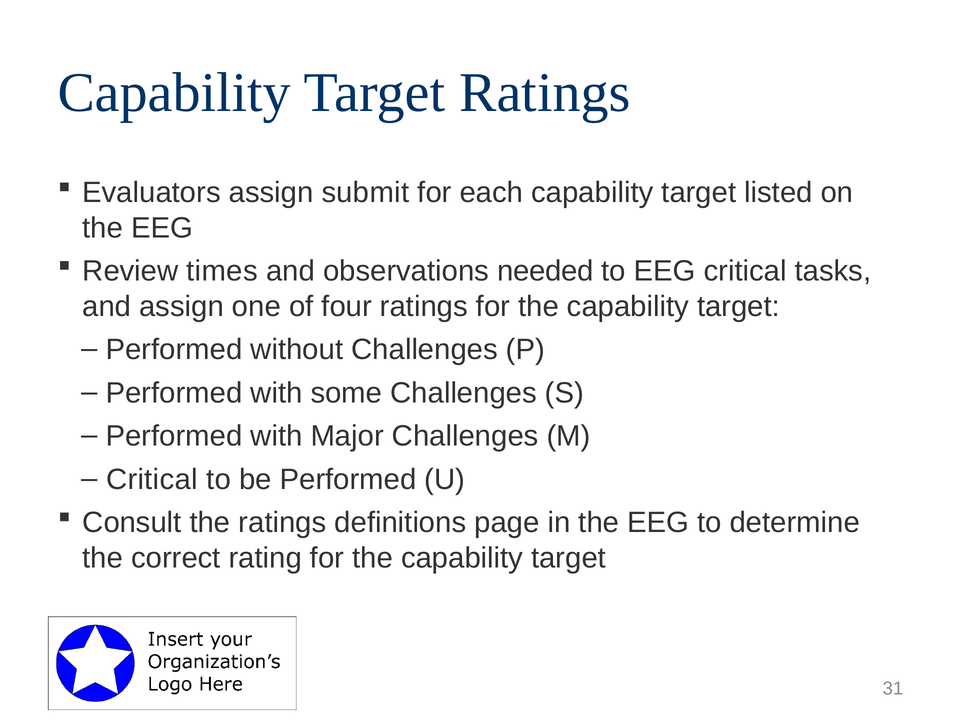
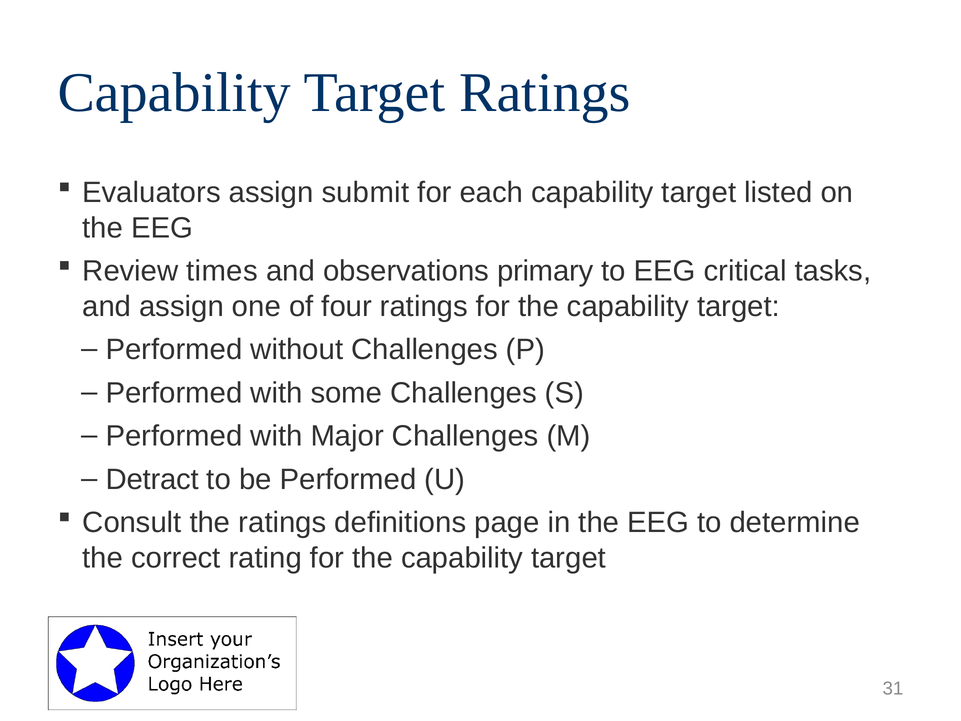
needed: needed -> primary (545, 271)
Critical: Critical -> Detract (152, 479)
